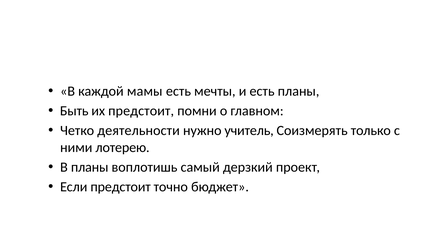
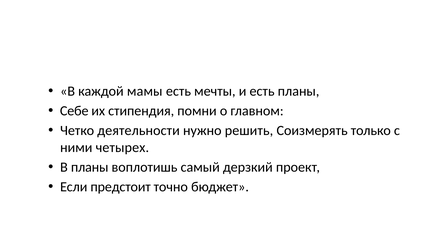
Быть: Быть -> Себе (74, 111)
их предстоит: предстоит -> стипендия (141, 111)
учитель: учитель -> решить (249, 131)
лотерею: лотерею -> четырех (122, 148)
